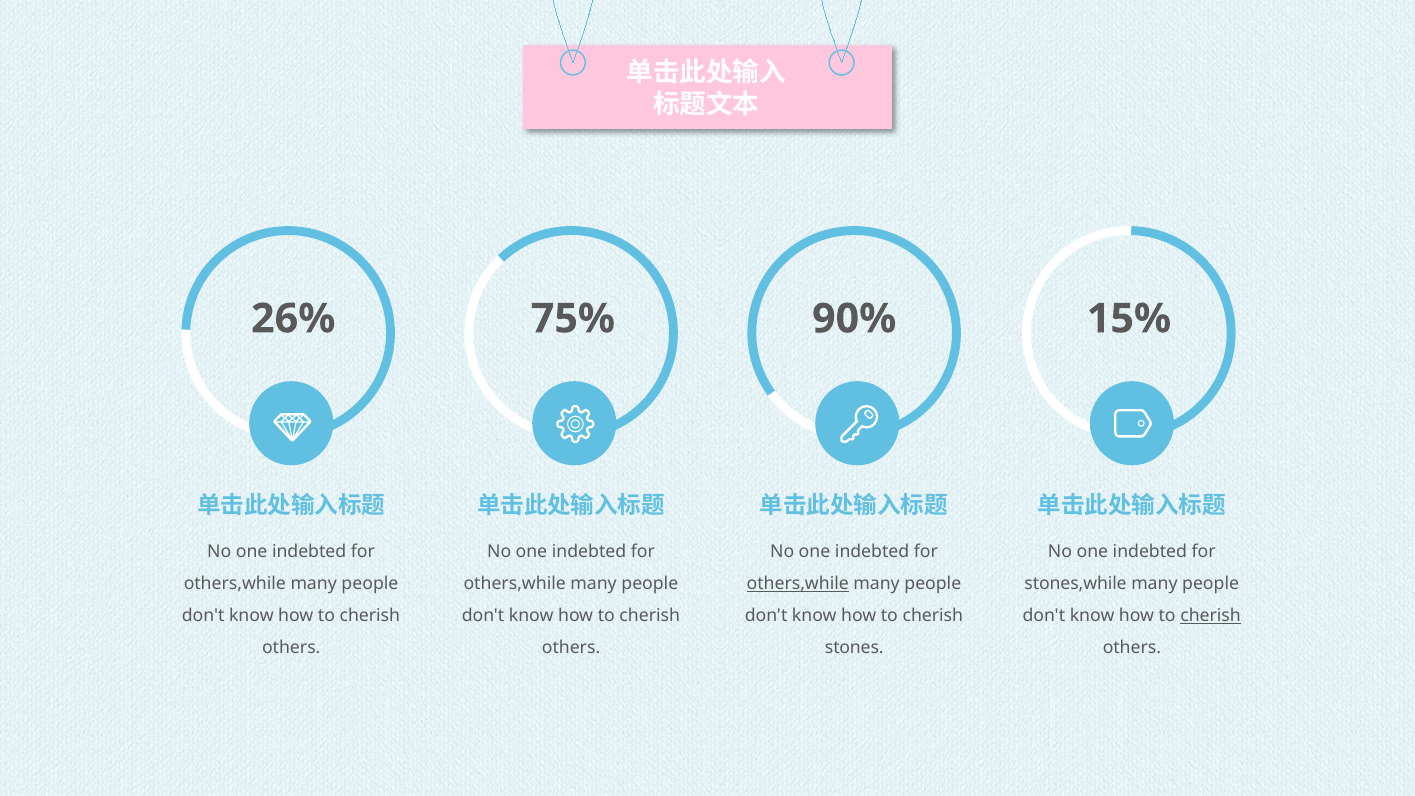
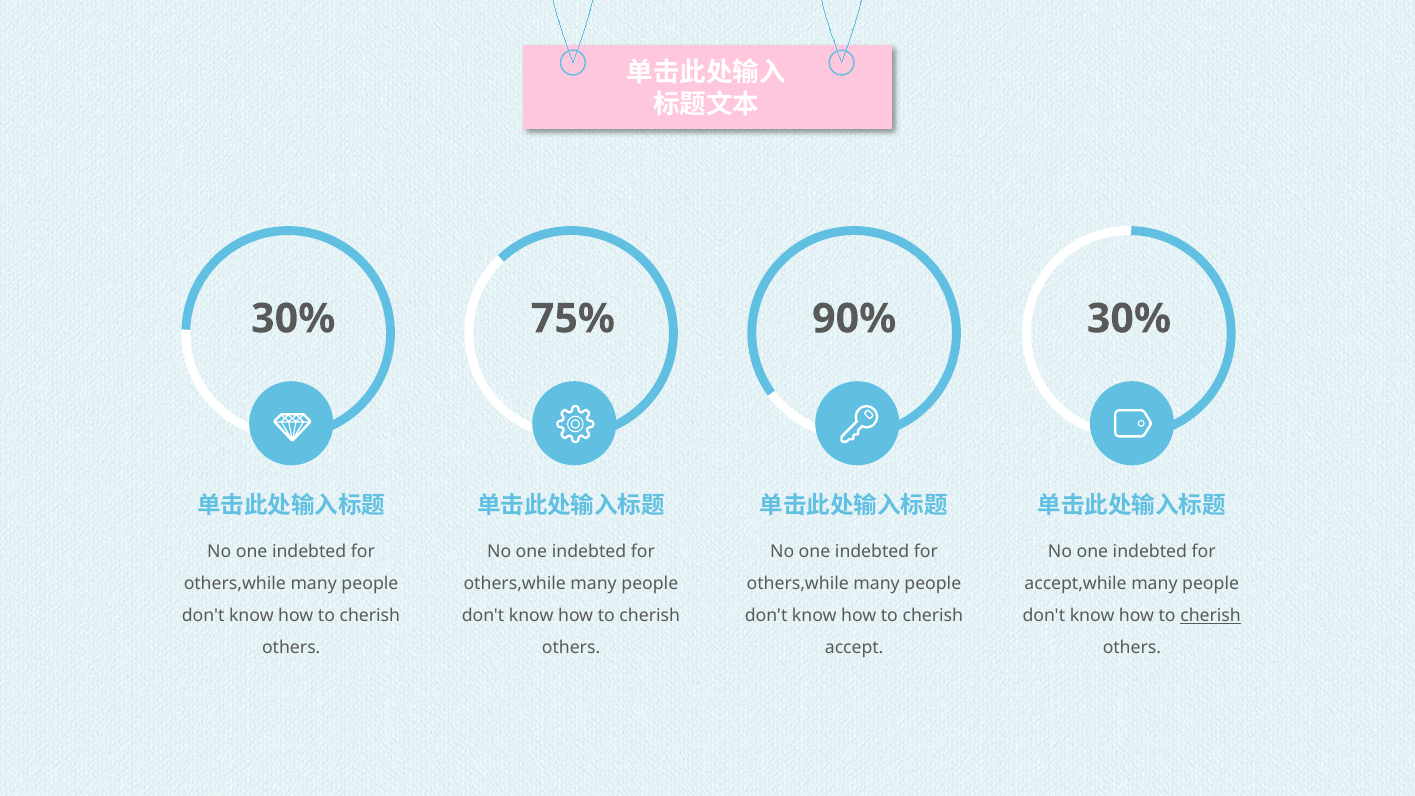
26%: 26% -> 30% (293, 319)
90% 15%: 15% -> 30% (1129, 319)
others,while underline: present -> none (798, 584)
stones,while: stones,while -> accept,while (1076, 584)
stones: stones -> accept (854, 647)
